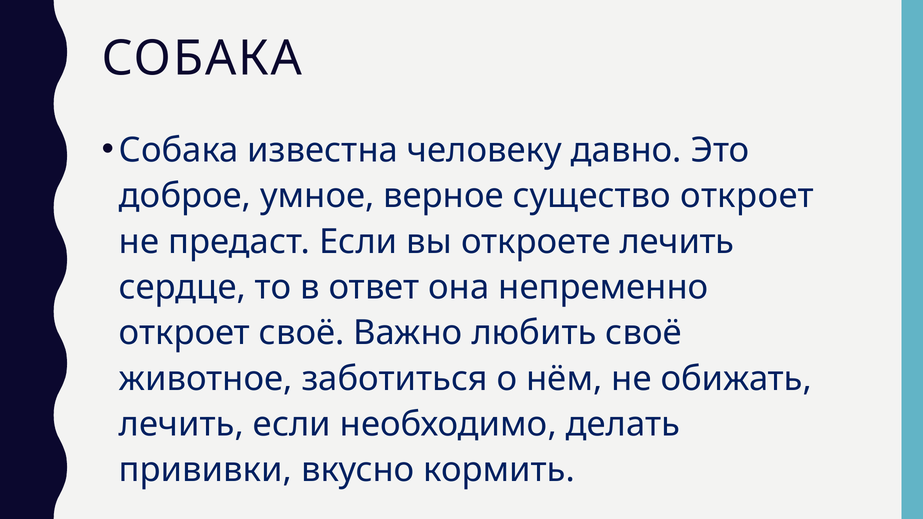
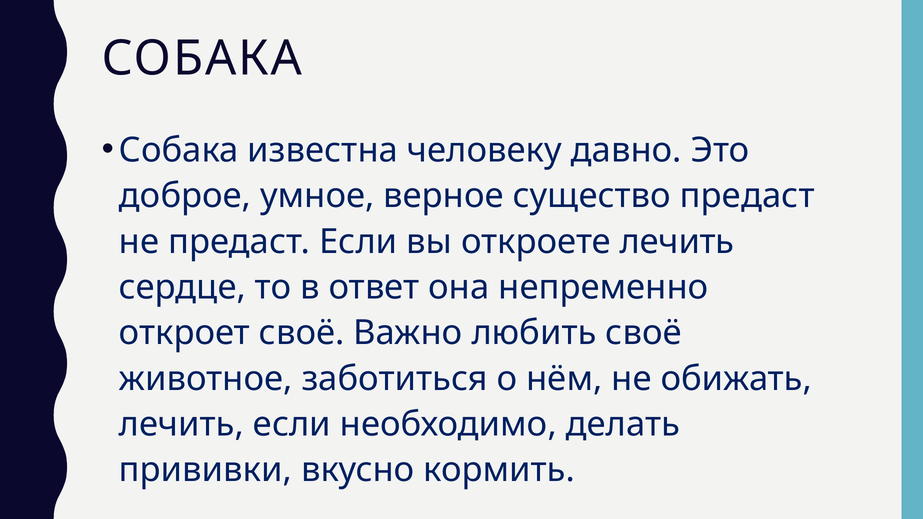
существо откроет: откроет -> предаст (747, 196)
